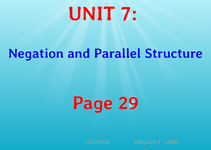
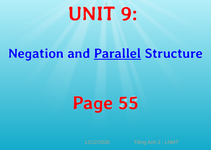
7: 7 -> 9 (129, 14)
Parallel underline: none -> present (117, 54)
29: 29 -> 55 (128, 103)
